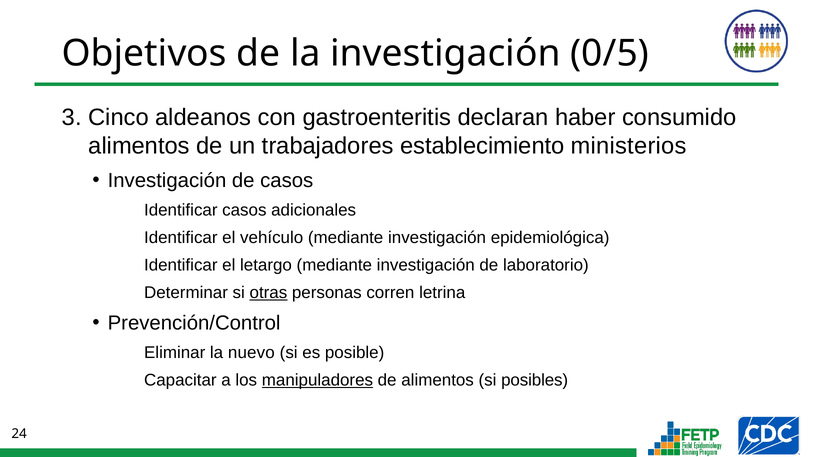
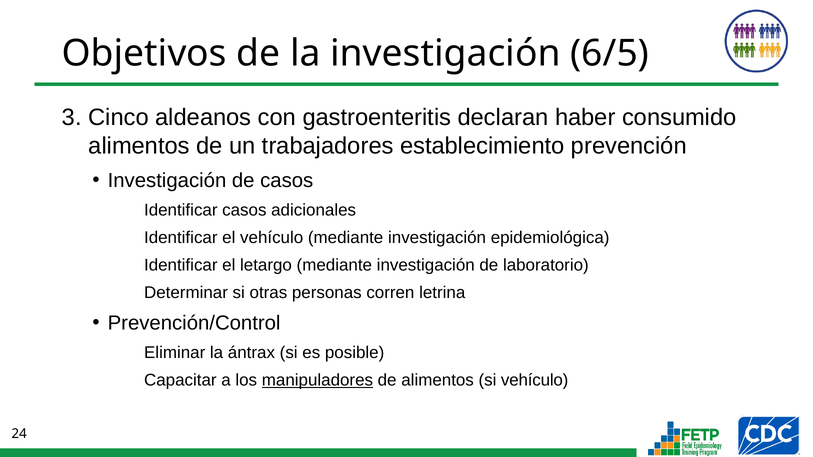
0/5: 0/5 -> 6/5 (610, 53)
ministerios: ministerios -> prevención (629, 146)
otras underline: present -> none (268, 293)
nuevo: nuevo -> ántrax (251, 353)
si posibles: posibles -> vehículo (535, 380)
